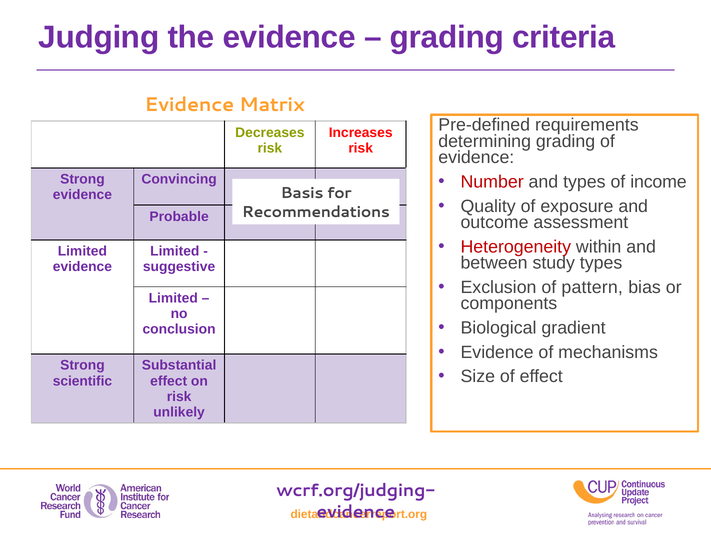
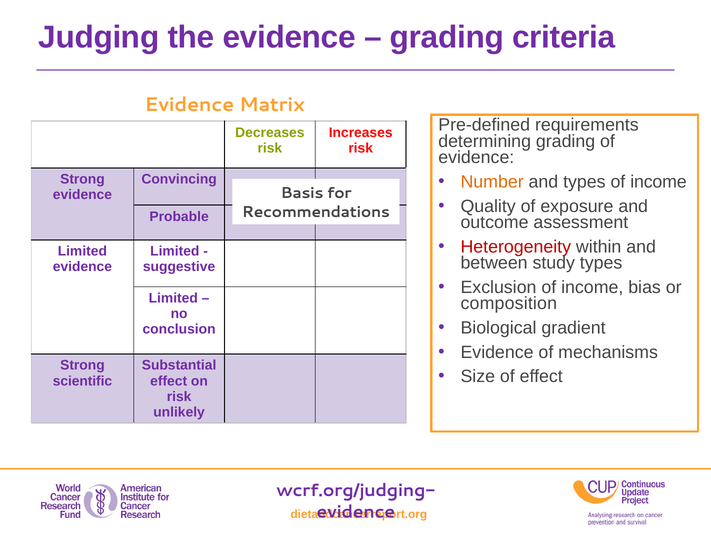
Number colour: red -> orange (492, 182)
Exclusion of pattern: pattern -> income (592, 287)
components: components -> composition (509, 304)
